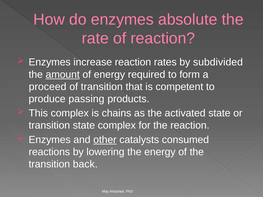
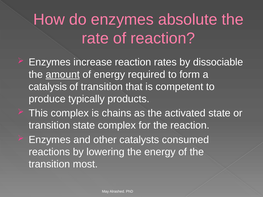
subdivided: subdivided -> dissociable (218, 62)
proceed: proceed -> catalysis (48, 87)
passing: passing -> typically (86, 99)
other underline: present -> none (105, 140)
back: back -> most (85, 164)
